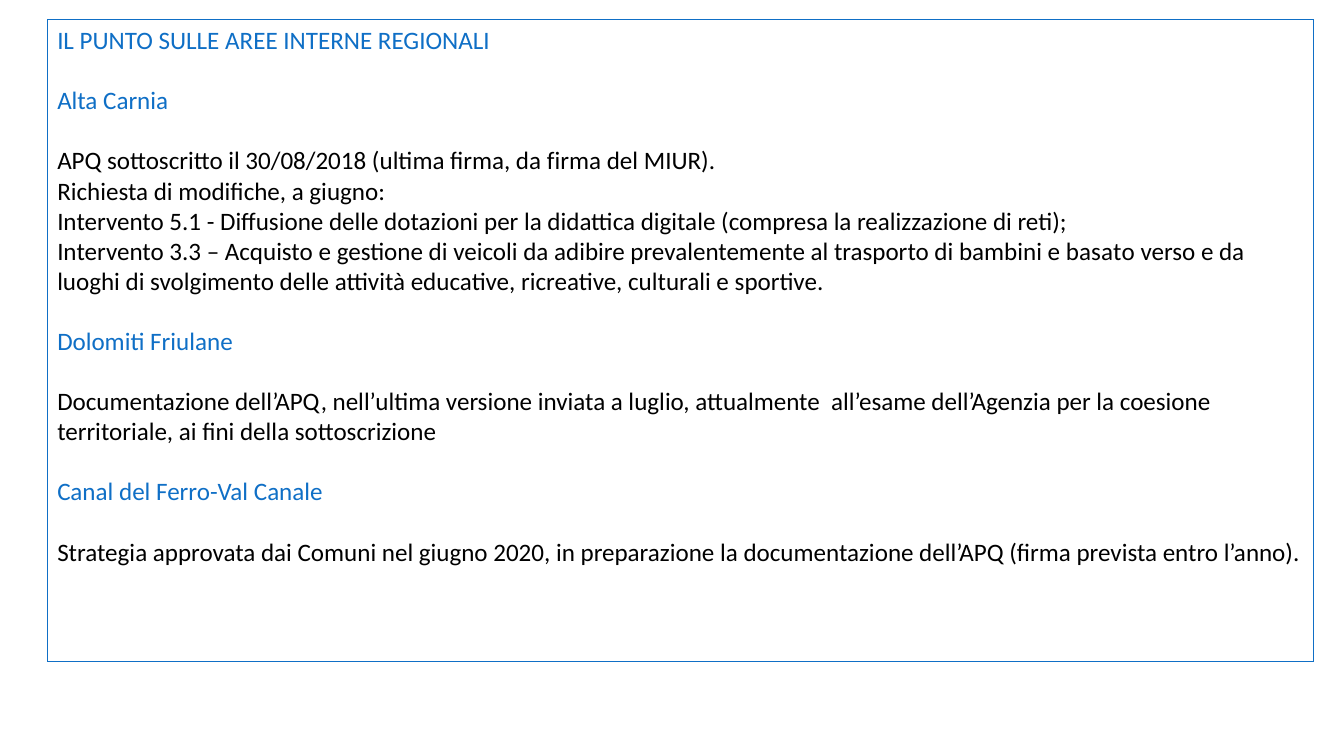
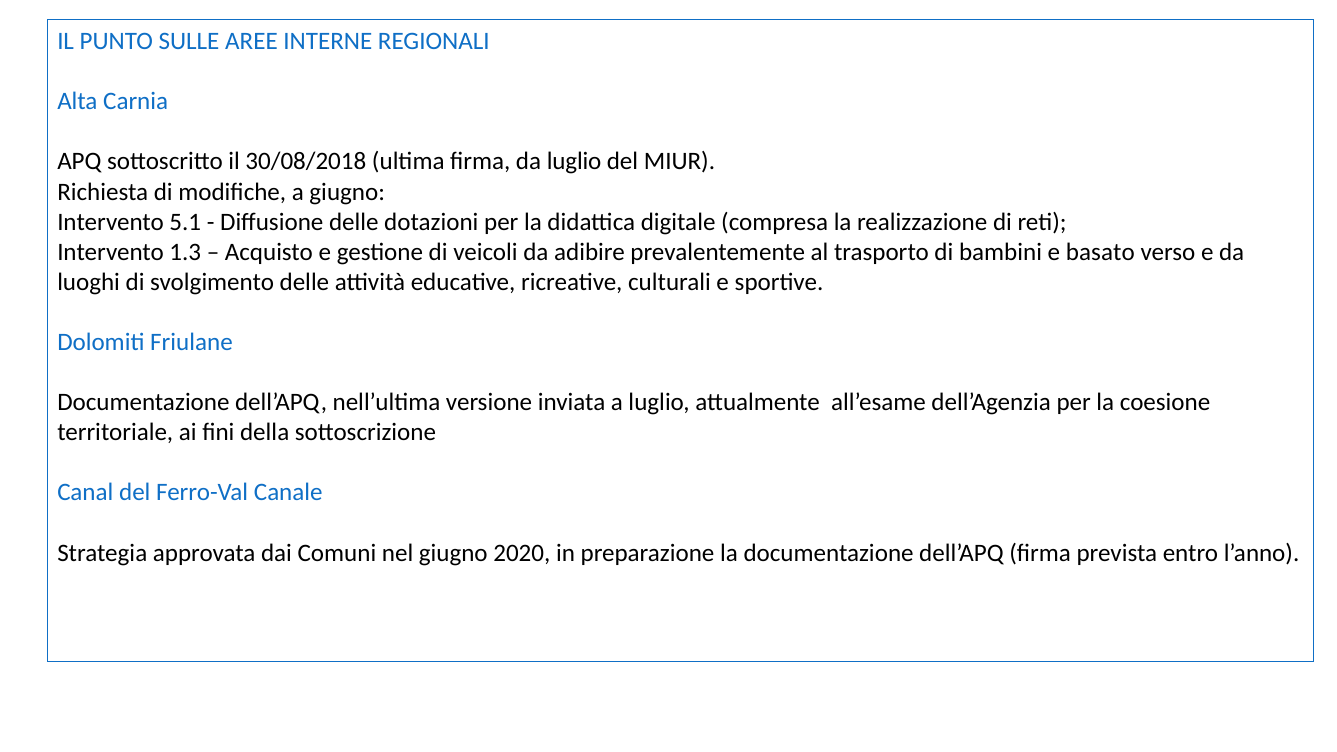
da firma: firma -> luglio (574, 162)
3.3: 3.3 -> 1.3 (185, 252)
